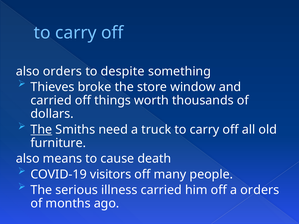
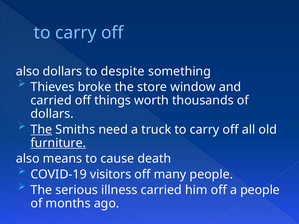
also orders: orders -> dollars (62, 71)
furniture underline: none -> present (58, 143)
a orders: orders -> people (260, 190)
